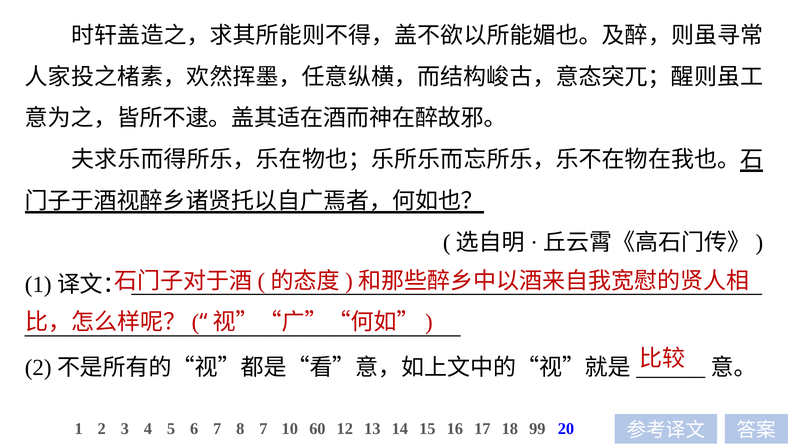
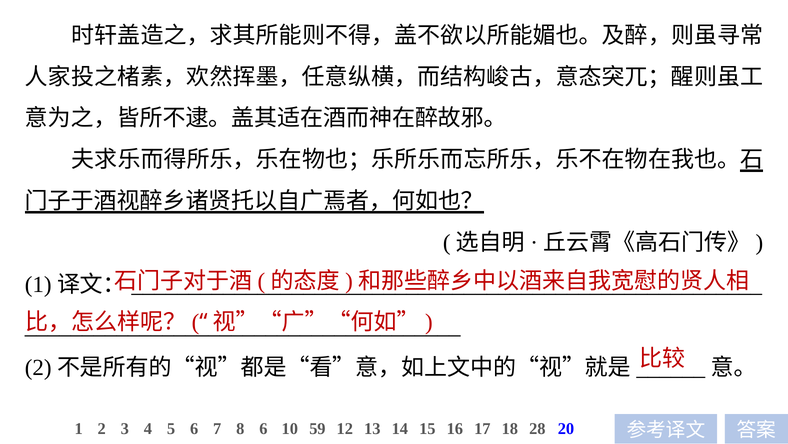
8 7: 7 -> 6 (263, 428)
60: 60 -> 59 (317, 428)
99: 99 -> 28 (537, 428)
